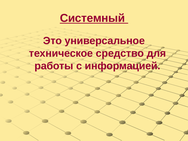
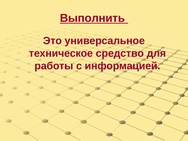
Системный: Системный -> Выполнить (92, 18)
